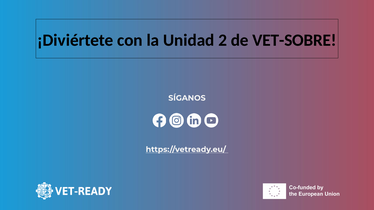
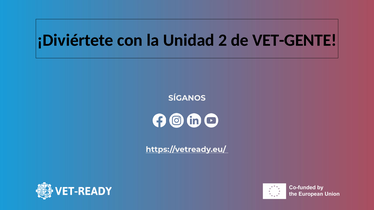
VET-SOBRE: VET-SOBRE -> VET-GENTE (295, 40)
